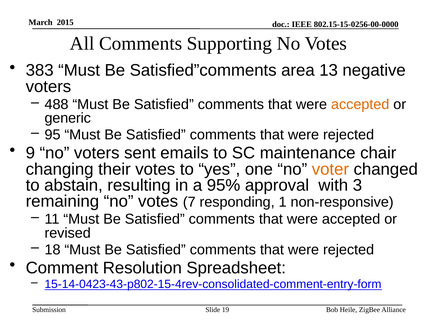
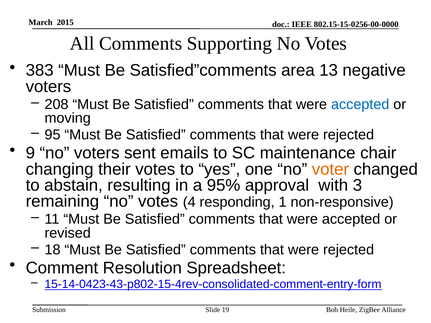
488: 488 -> 208 (57, 105)
accepted colour: orange -> blue (360, 105)
generic: generic -> moving (68, 118)
7: 7 -> 4 (189, 202)
